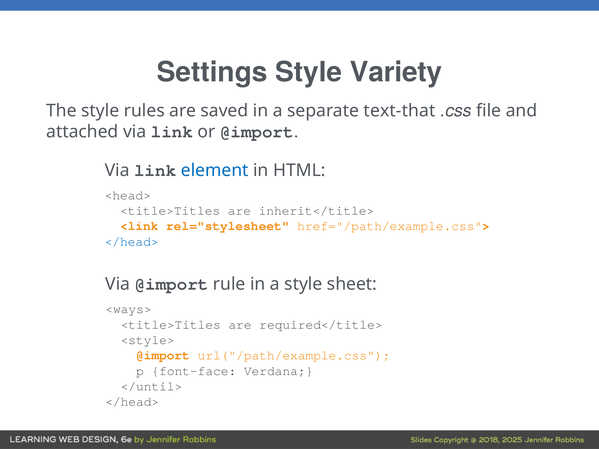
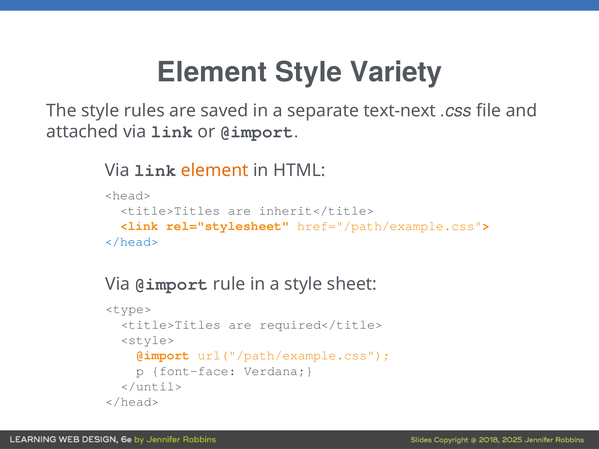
Settings: Settings -> Element (212, 72)
text-that: text-that -> text-next (400, 111)
element colour: blue -> orange (215, 170)
<ways>: <ways> -> <type> (128, 309)
